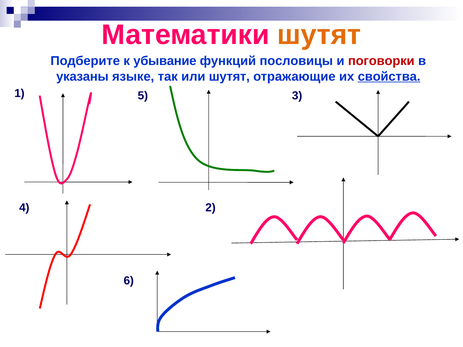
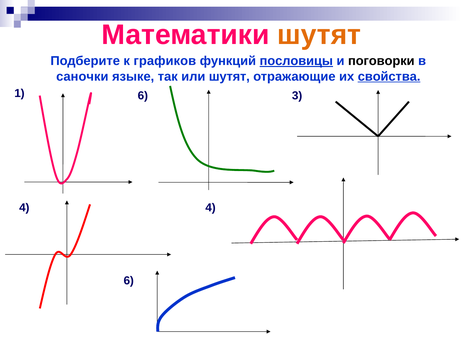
убывание: убывание -> графиков (165, 61)
пословицы underline: none -> present (296, 61)
поговорки colour: red -> black (381, 61)
указаны: указаны -> саночки (82, 76)
1 5: 5 -> 6 (143, 96)
4 2: 2 -> 4 (210, 208)
